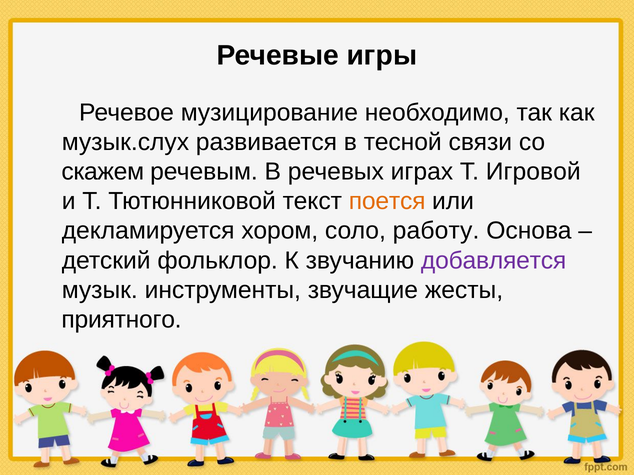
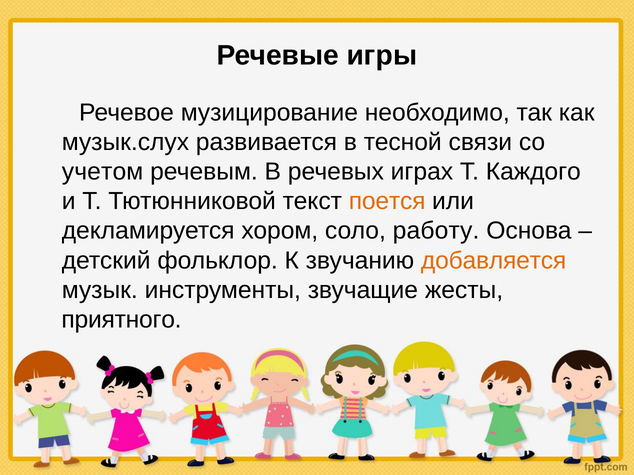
скажем: скажем -> учетом (103, 172)
Игровой: Игровой -> Каждого (533, 172)
добавляется colour: purple -> orange (494, 261)
